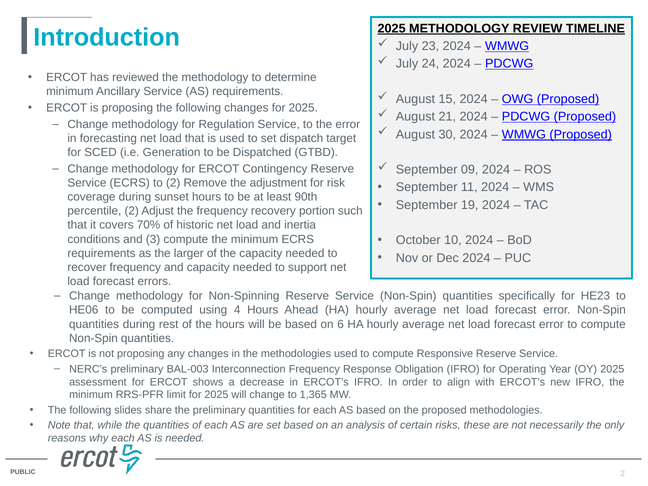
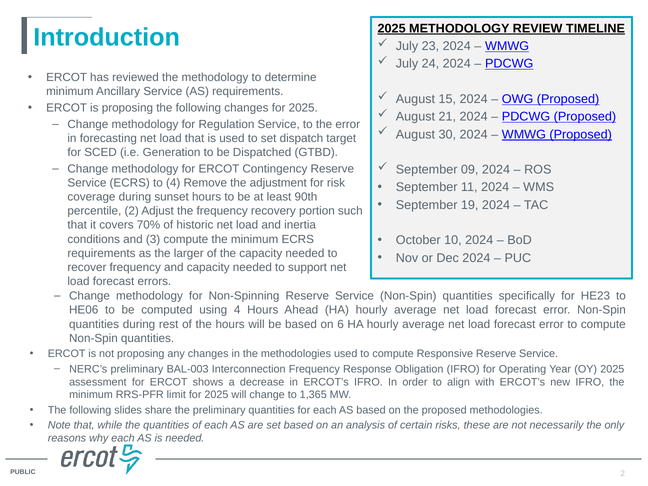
to 2: 2 -> 4 (173, 183)
